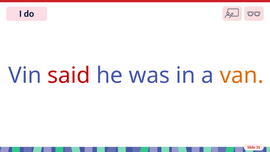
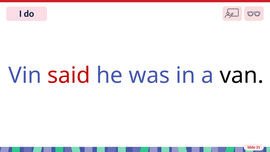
van colour: orange -> black (242, 75)
